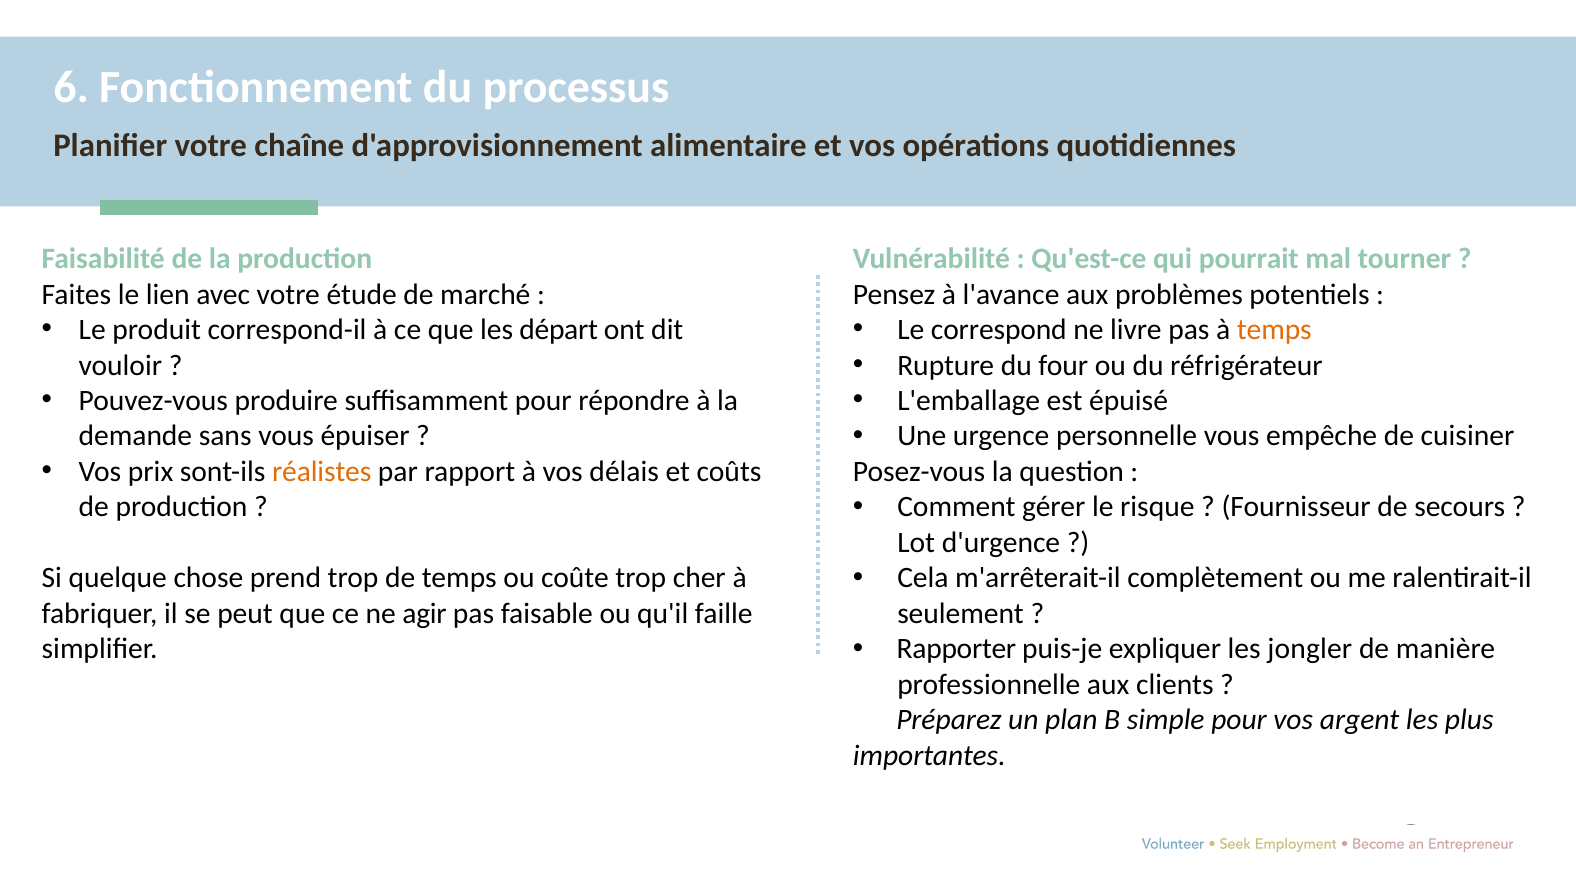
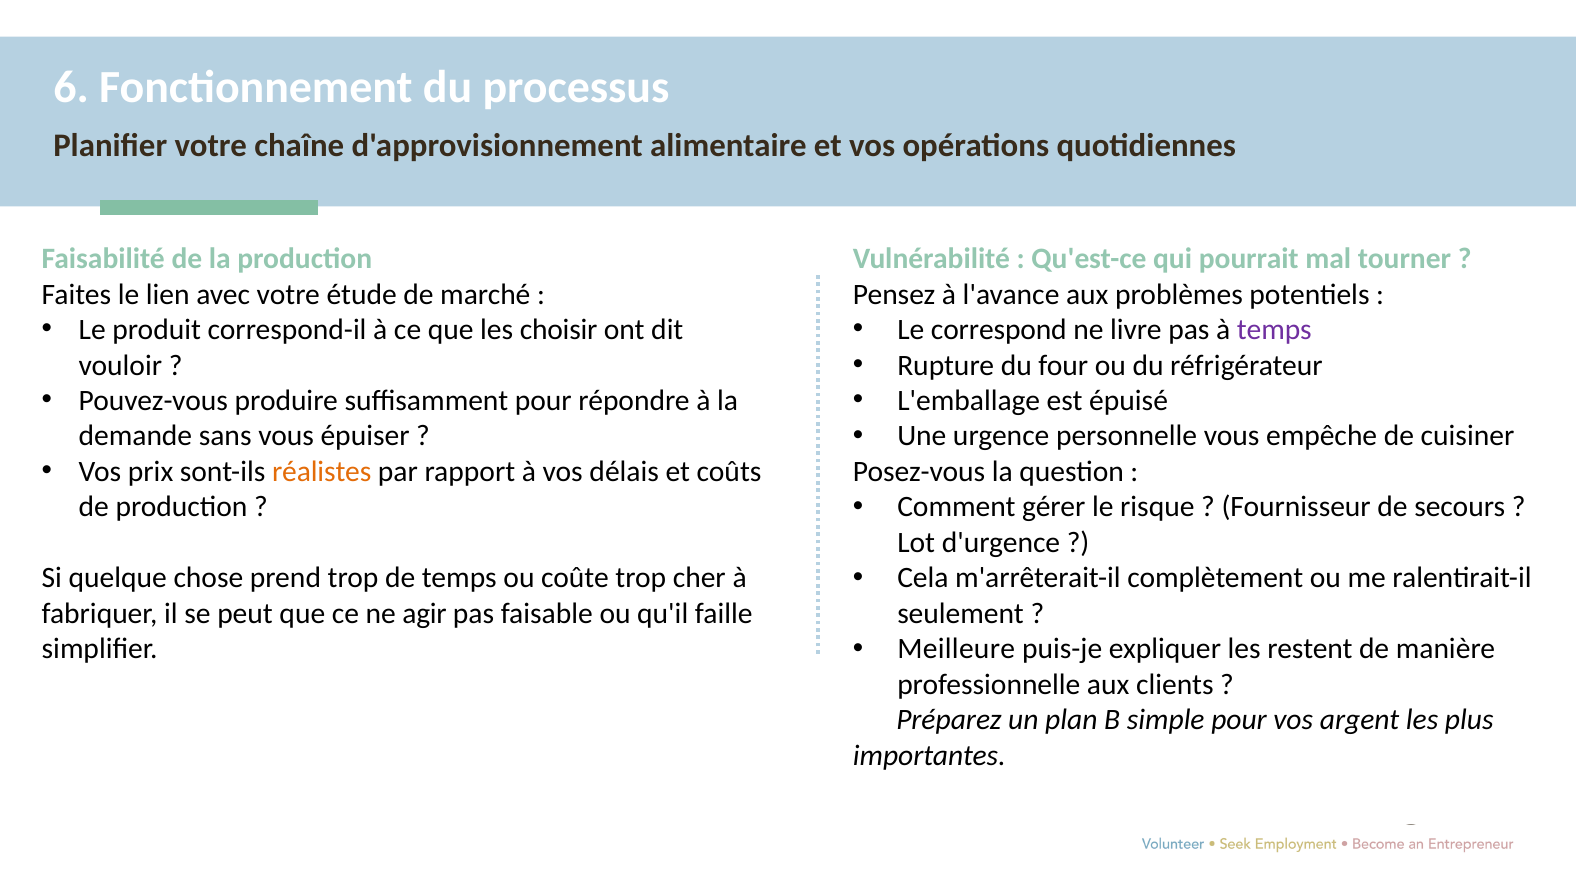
départ: départ -> choisir (559, 330)
temps colour: orange -> purple (1274, 330)
Rapporter: Rapporter -> Meilleure (956, 649)
jongler: jongler -> restent (1310, 649)
